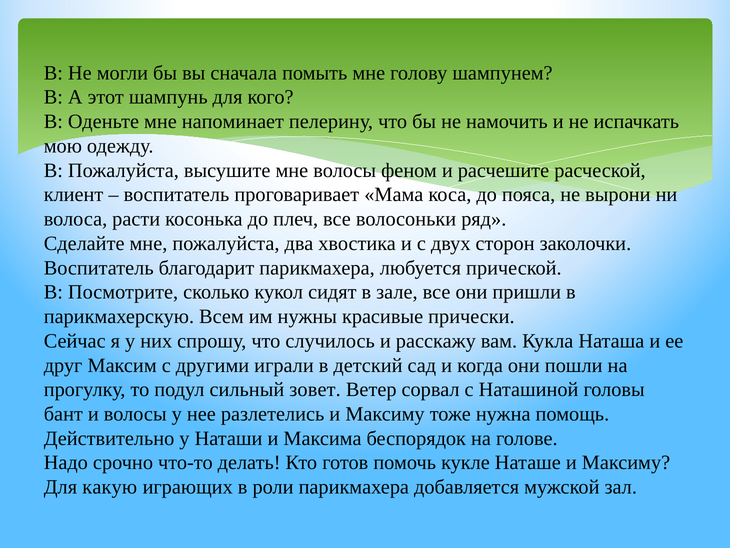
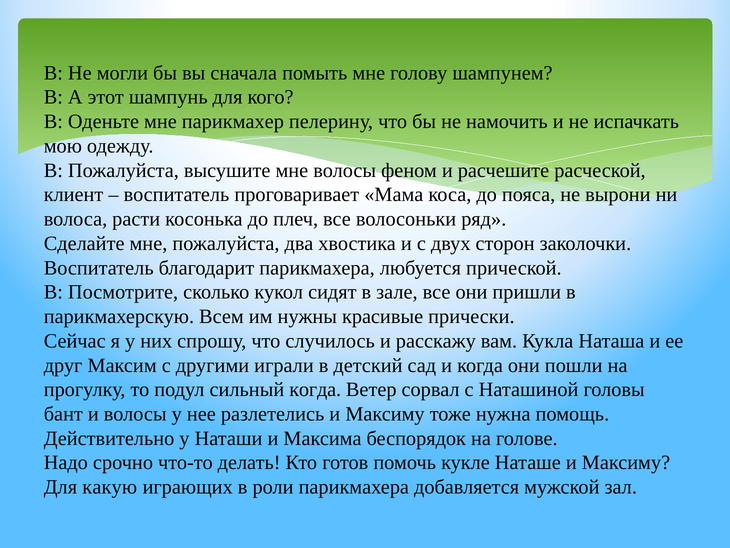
напоминает: напоминает -> парикмахер (233, 122)
сильный зовет: зовет -> когда (315, 389)
